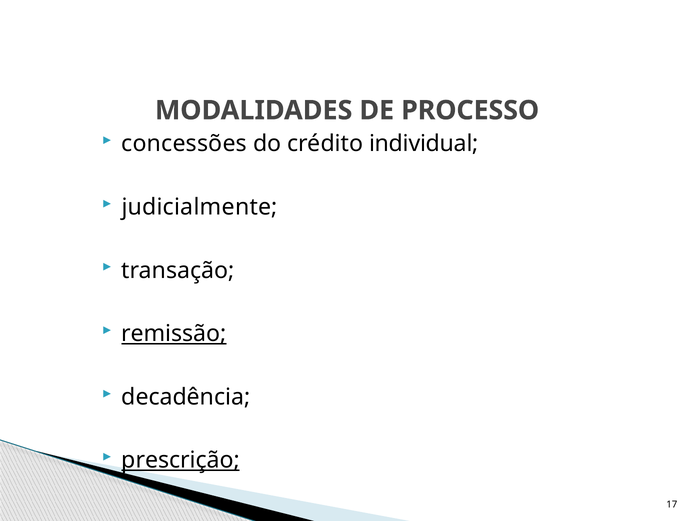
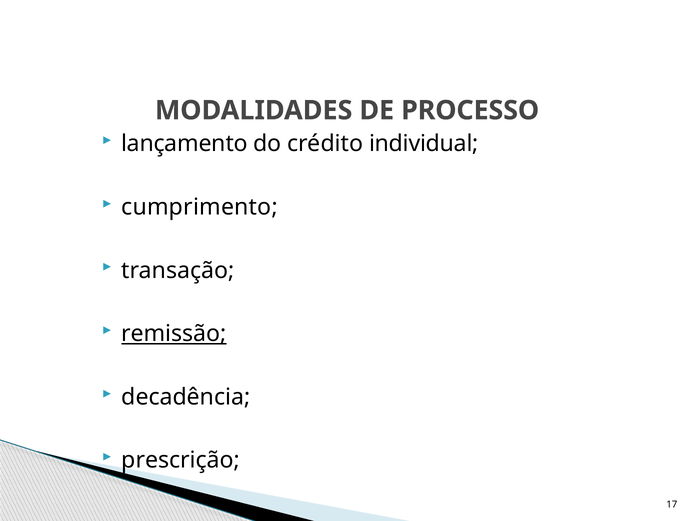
concessões: concessões -> lançamento (184, 144)
judicialmente: judicialmente -> cumprimento (200, 207)
prescrição underline: present -> none (181, 460)
